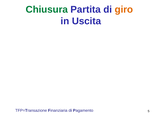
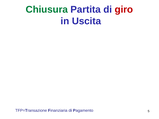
giro colour: orange -> red (124, 10)
